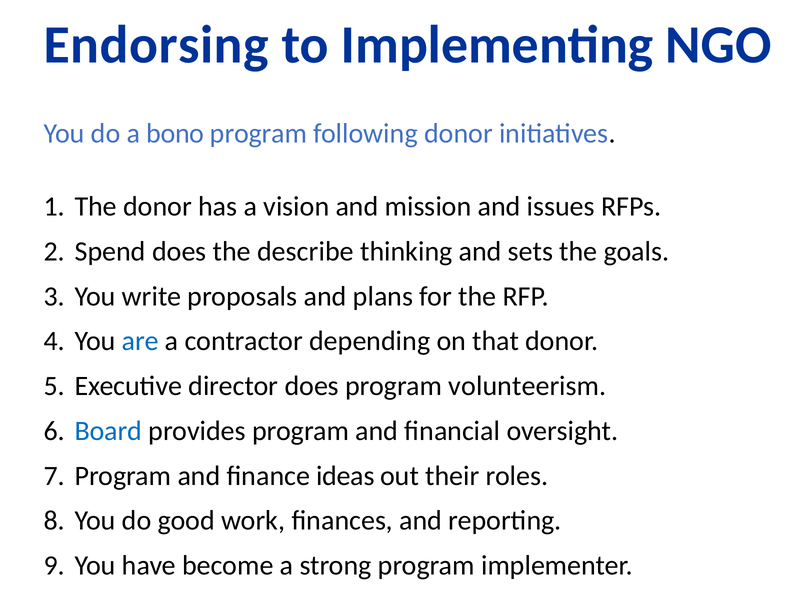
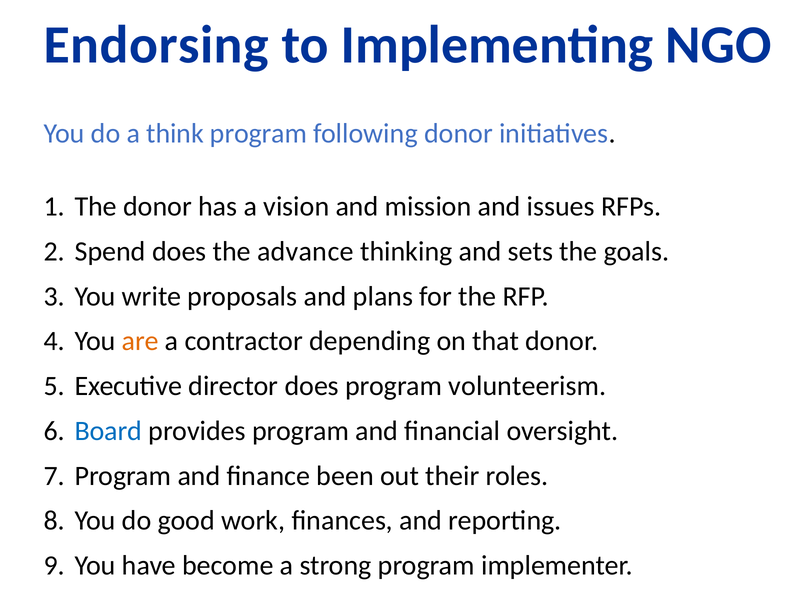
bono: bono -> think (175, 133)
describe: describe -> advance (305, 251)
are colour: blue -> orange (140, 341)
ideas: ideas -> been (345, 476)
